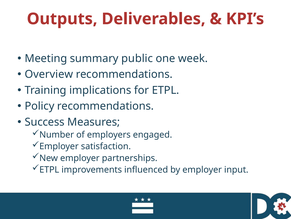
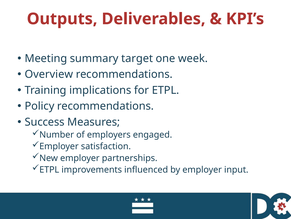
public: public -> target (137, 58)
